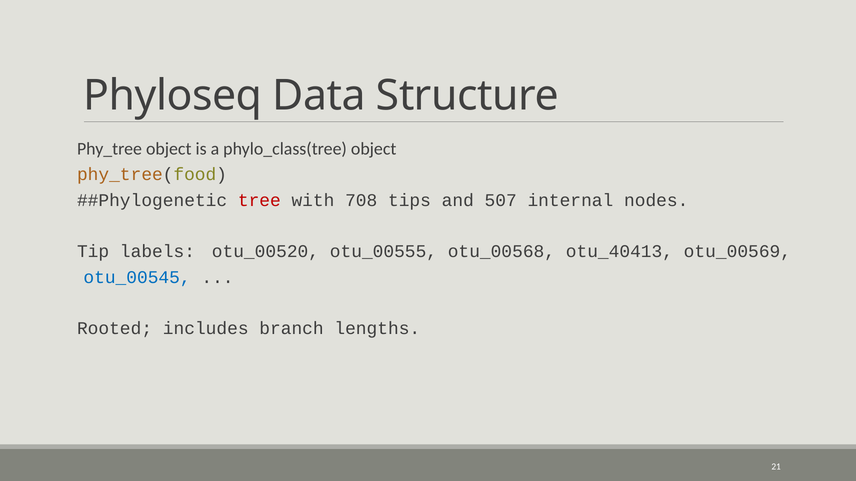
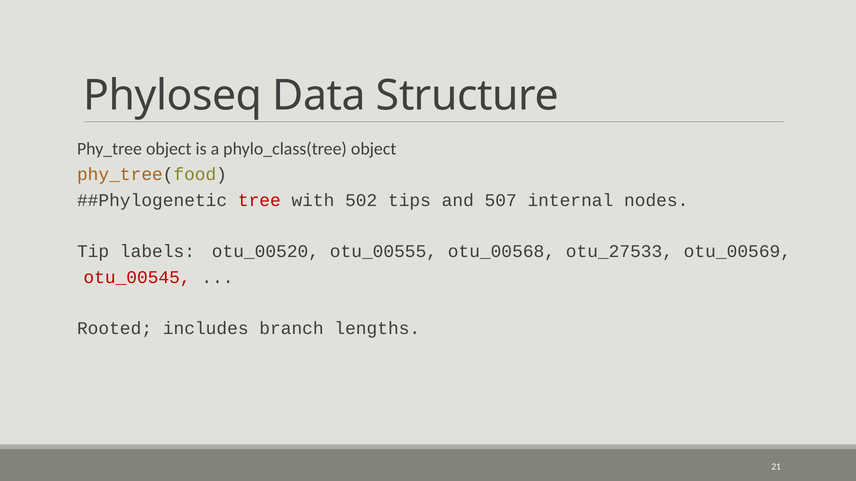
708: 708 -> 502 (361, 200)
otu_40413: otu_40413 -> otu_27533 (619, 252)
otu_00545 colour: blue -> red (137, 277)
